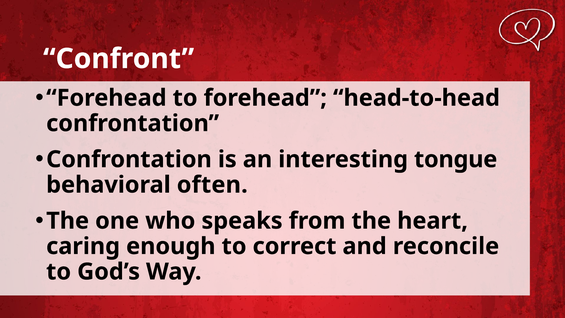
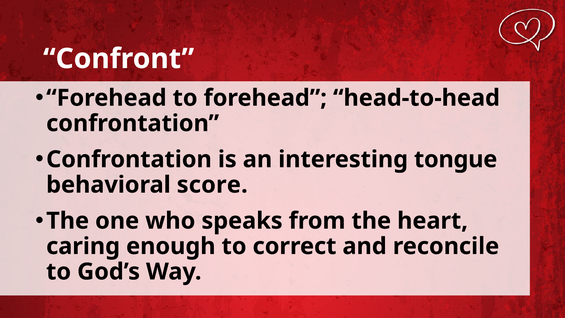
often: often -> score (212, 185)
